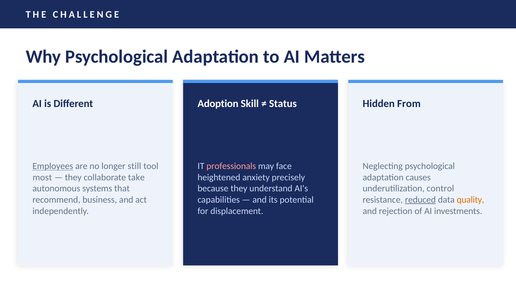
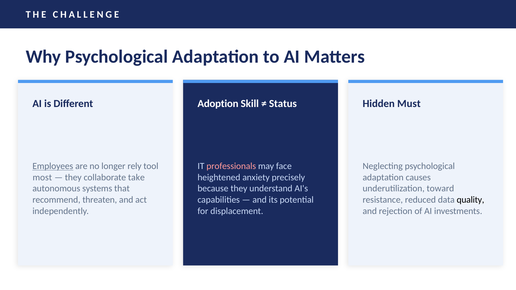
From: From -> Must (409, 104)
still: still -> rely (135, 166)
control: control -> toward (440, 189)
business: business -> threaten (100, 200)
reduced underline: present -> none (420, 200)
quality colour: orange -> black (470, 200)
